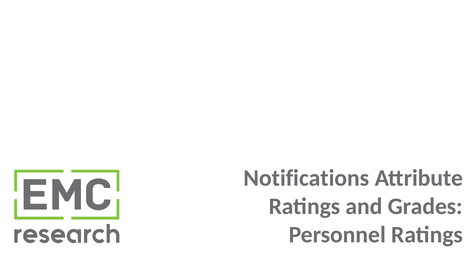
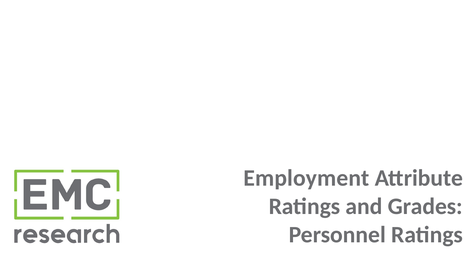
Notifications: Notifications -> Employment (306, 178)
